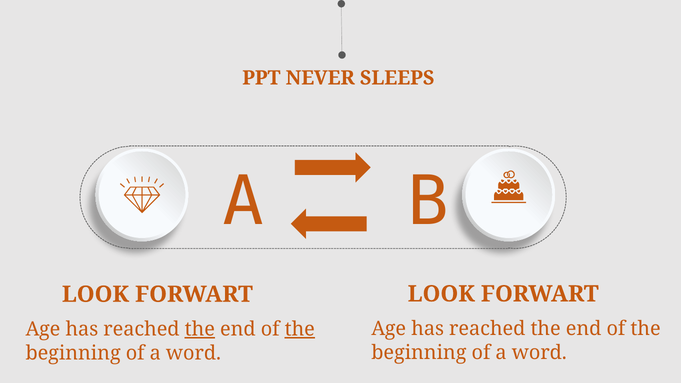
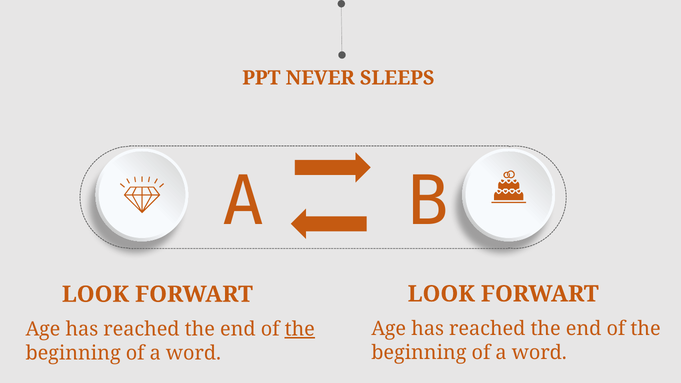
the underline: present -> none (200, 329)
